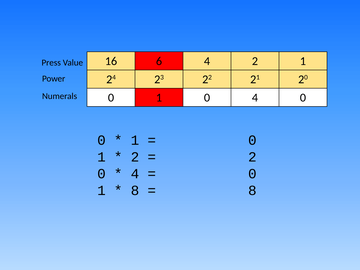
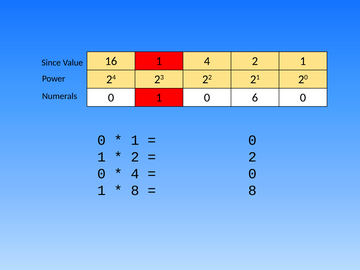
16 6: 6 -> 1 (159, 61)
Press: Press -> Since (51, 63)
0 4: 4 -> 6 (255, 98)
